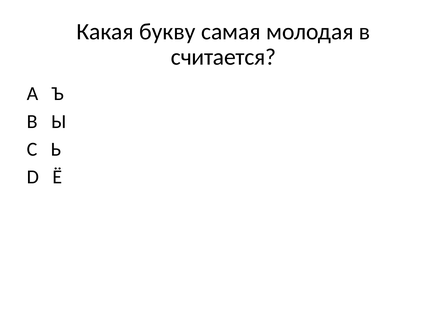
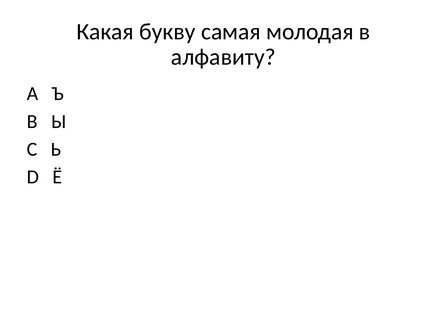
считается: считается -> алфавиту (223, 57)
